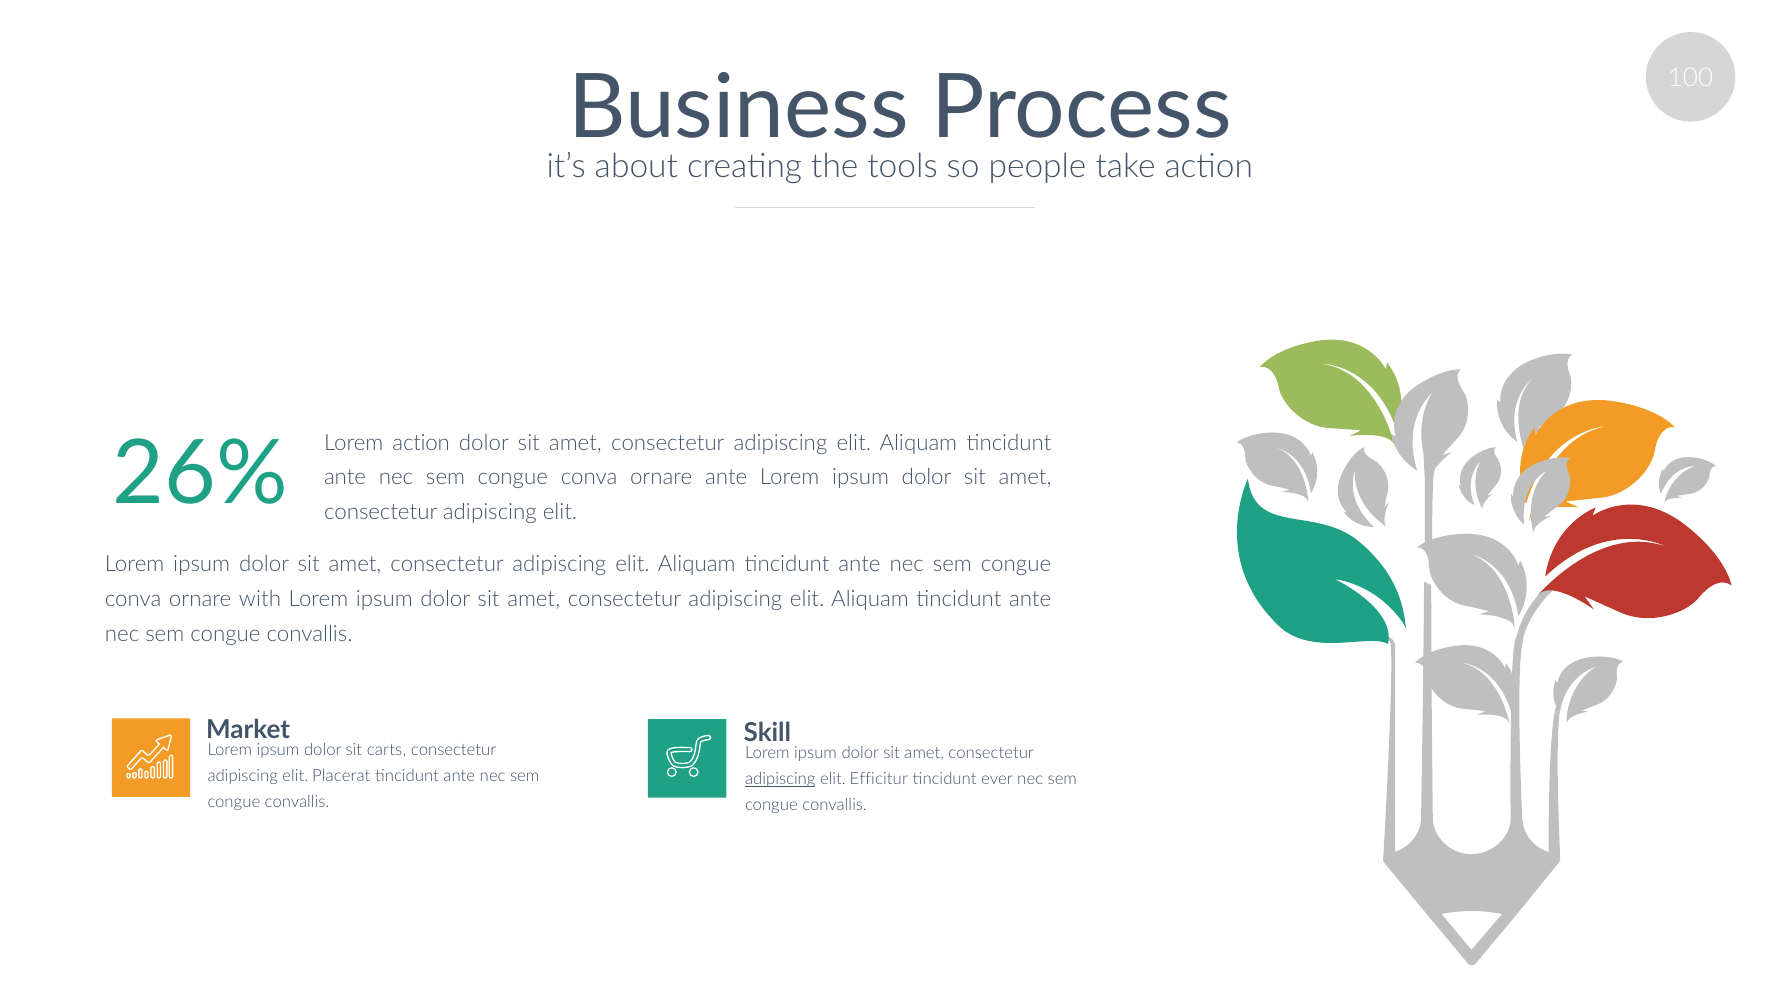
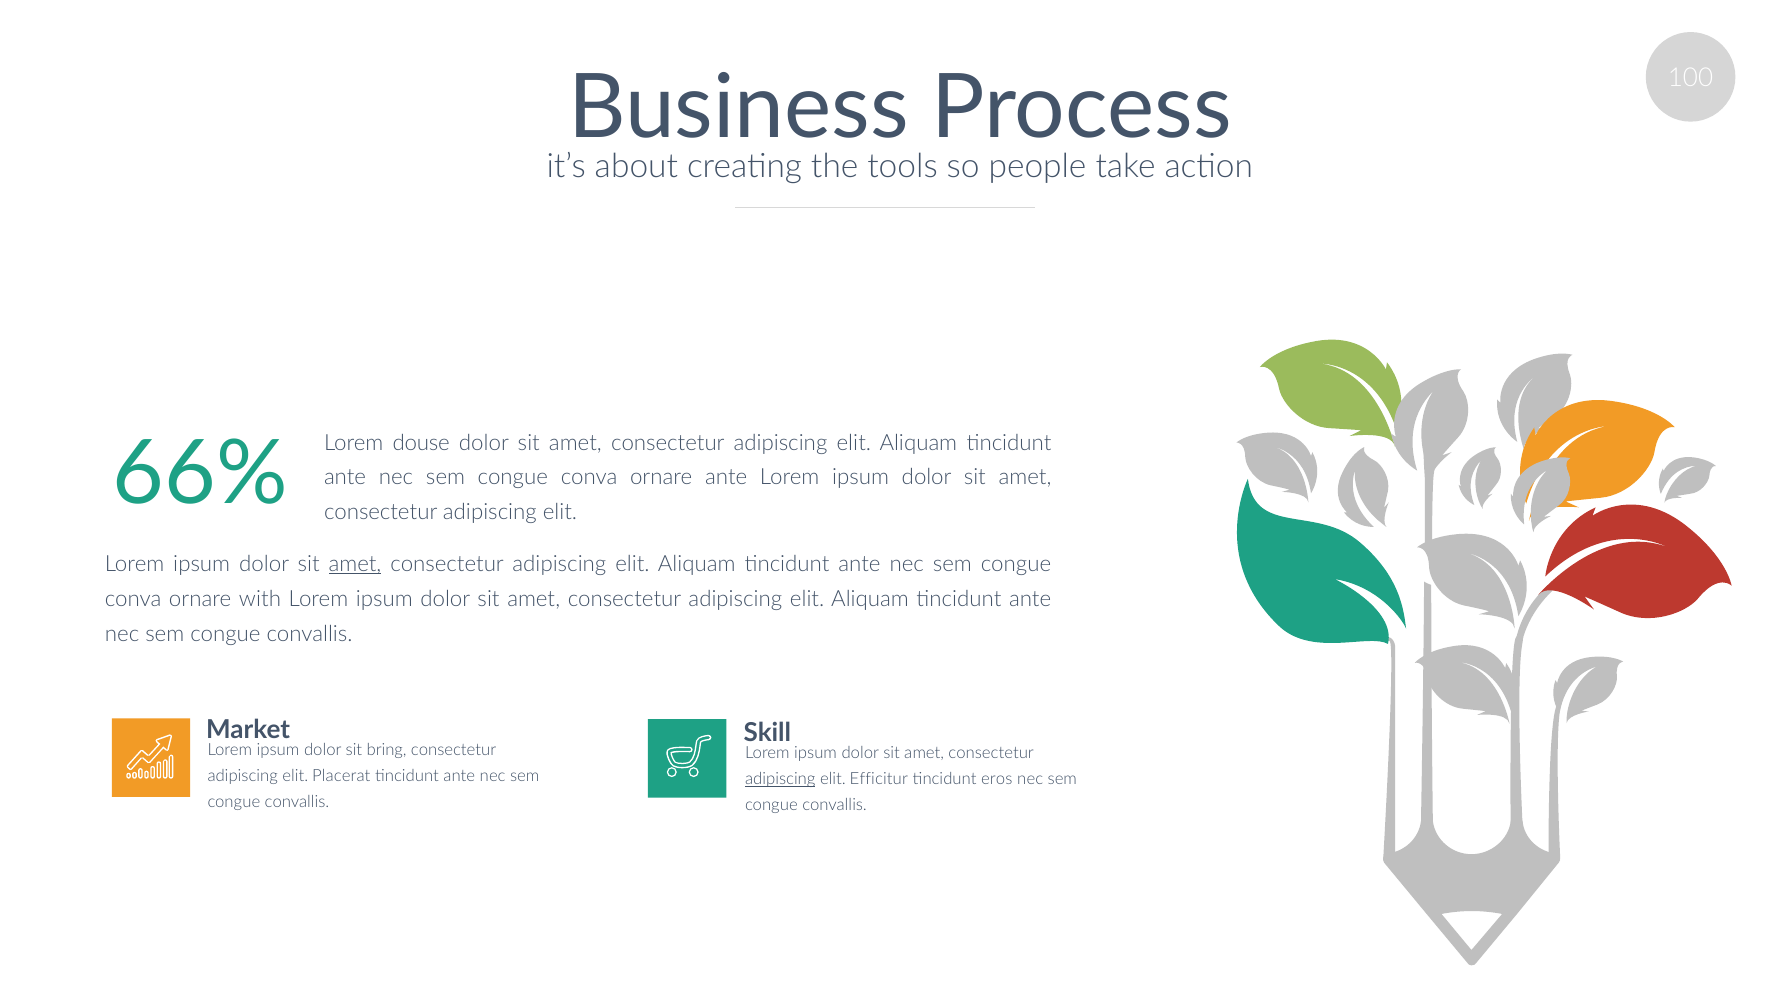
26%: 26% -> 66% (200, 474)
Lorem action: action -> douse (421, 443)
amet underline: none -> present (355, 564)
carts: carts -> bring (387, 750)
ever: ever -> eros (997, 779)
